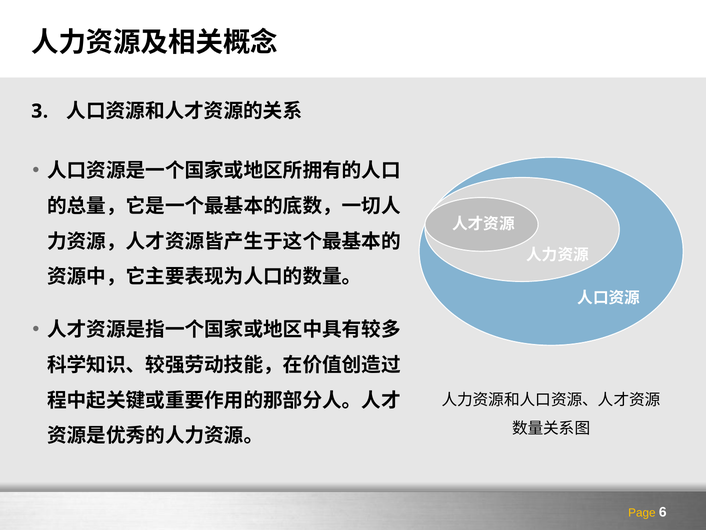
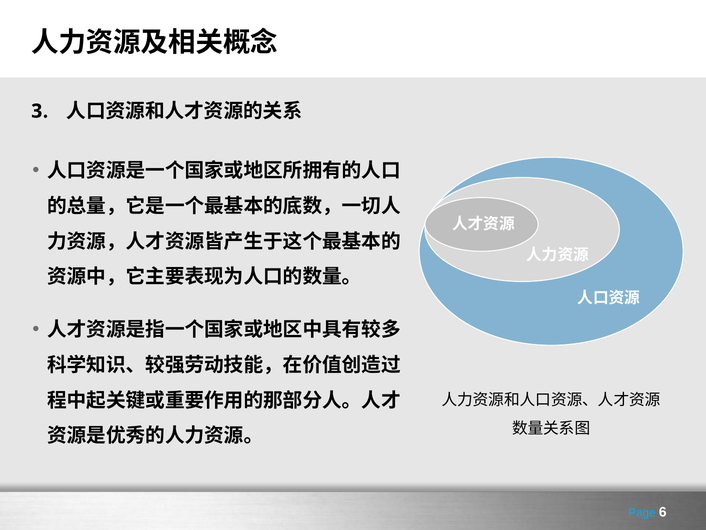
Page colour: yellow -> light blue (642, 512)
